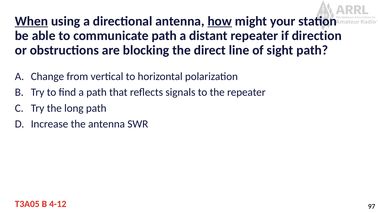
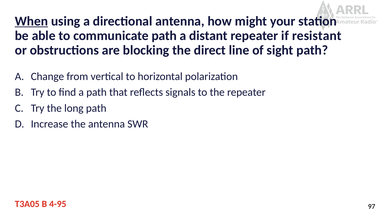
how underline: present -> none (220, 21)
direction: direction -> resistant (317, 36)
4-12: 4-12 -> 4-95 (58, 204)
